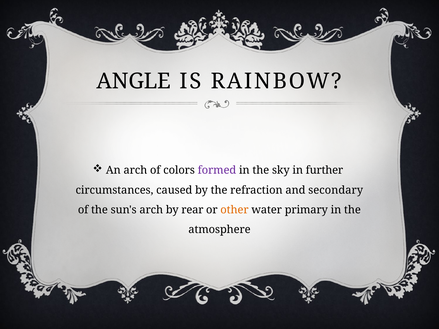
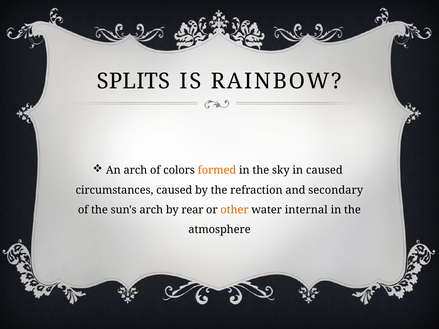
ANGLE: ANGLE -> SPLITS (134, 81)
formed colour: purple -> orange (217, 171)
in further: further -> caused (324, 171)
primary: primary -> internal (306, 210)
